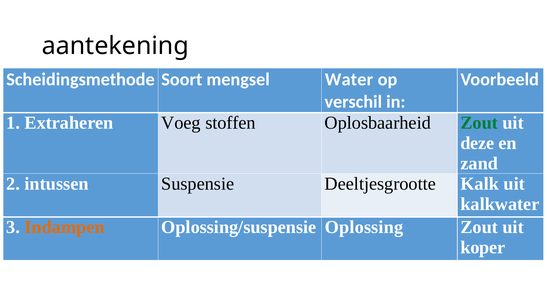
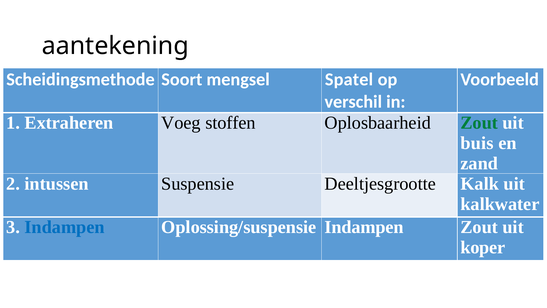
Water: Water -> Spatel (349, 79)
deze: deze -> buis (477, 143)
Indampen colour: orange -> blue (65, 227)
Oplossing/suspensie Oplossing: Oplossing -> Indampen (364, 227)
